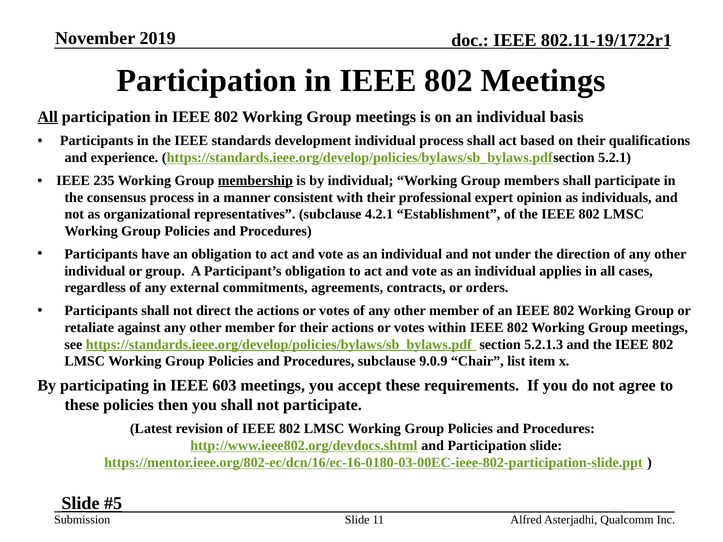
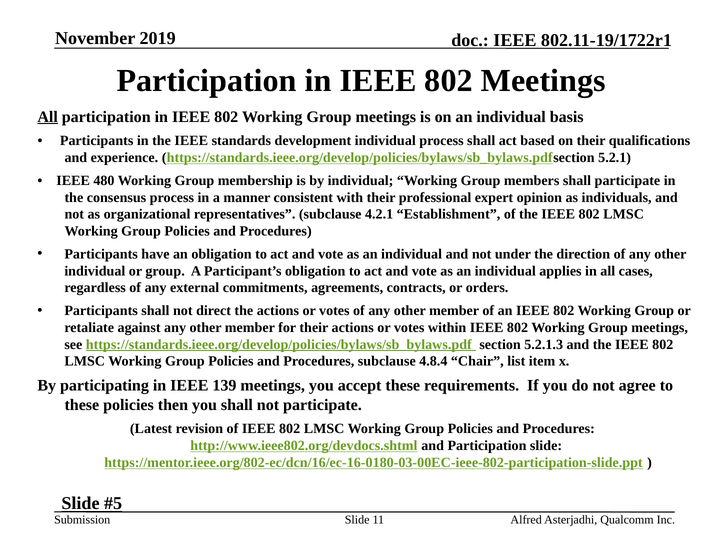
235: 235 -> 480 (104, 181)
membership underline: present -> none (255, 181)
9.0.9: 9.0.9 -> 4.8.4 (433, 361)
603: 603 -> 139 (224, 386)
